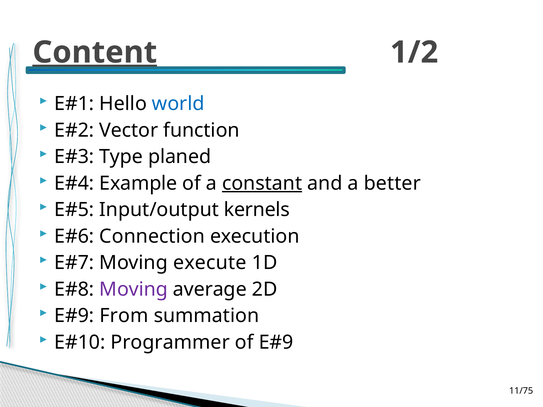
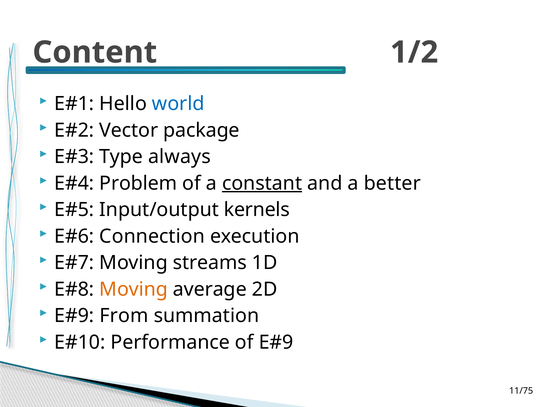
Content underline: present -> none (95, 52)
function: function -> package (202, 130)
planed: planed -> always (179, 157)
Example: Example -> Problem (138, 183)
execute: execute -> streams (210, 263)
Moving colour: purple -> orange (134, 289)
Programmer: Programmer -> Performance (170, 343)
